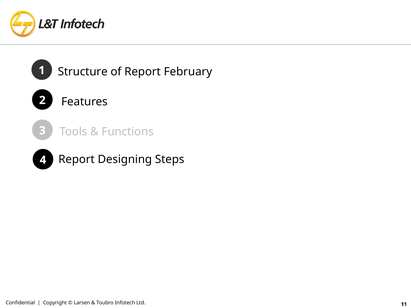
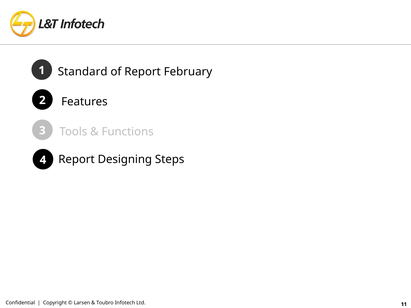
Structure: Structure -> Standard (83, 72)
